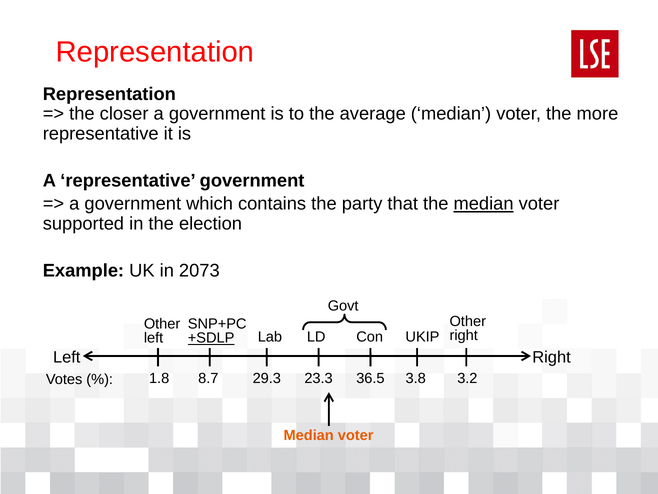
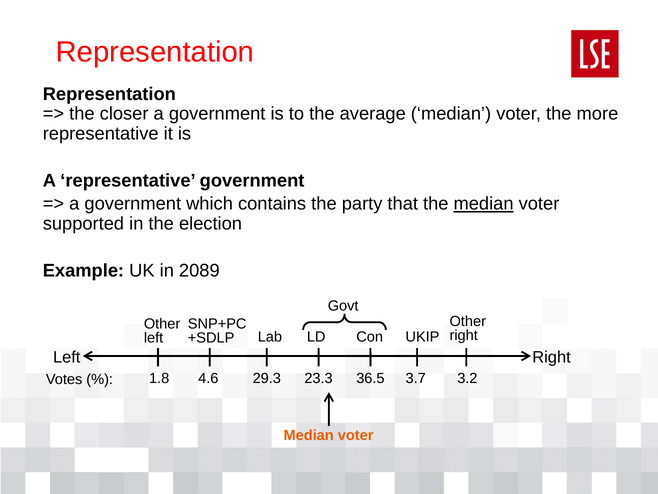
2073: 2073 -> 2089 (199, 270)
+SDLP underline: present -> none (211, 338)
8.7: 8.7 -> 4.6 (208, 378)
3.8: 3.8 -> 3.7 (416, 378)
